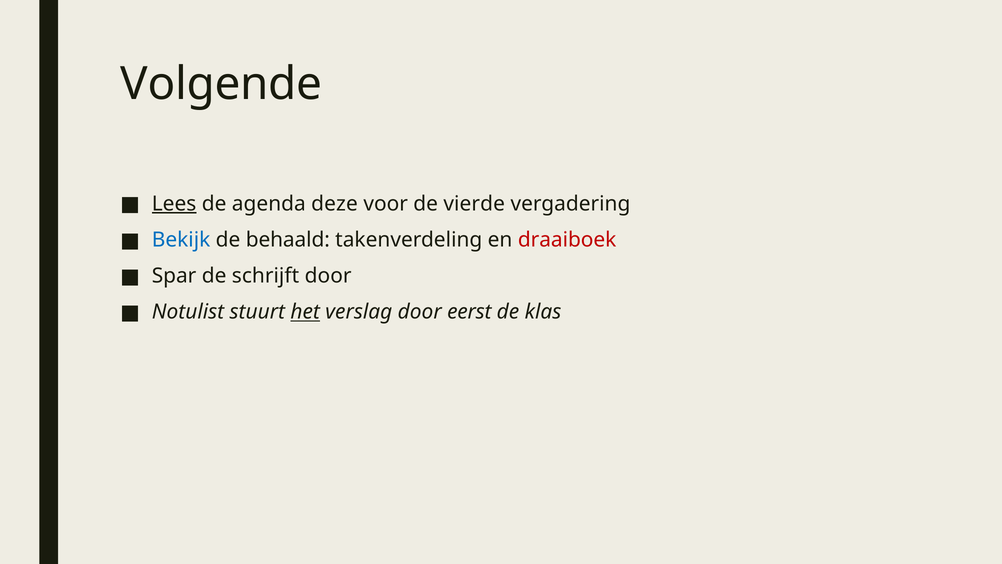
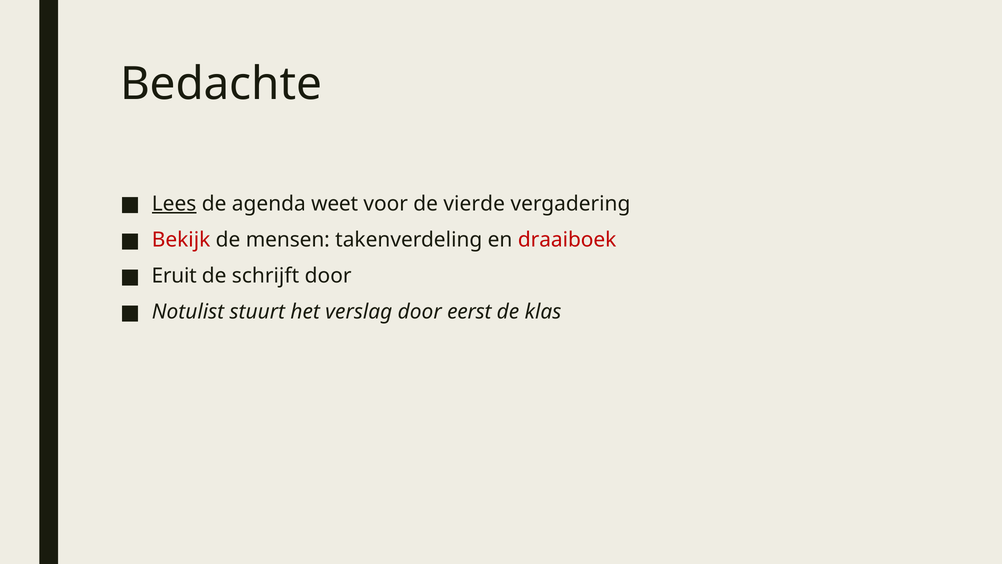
Volgende: Volgende -> Bedachte (221, 84)
deze: deze -> weet (335, 204)
Bekijk colour: blue -> red (181, 240)
behaald: behaald -> mensen (288, 240)
Spar: Spar -> Eruit (174, 276)
het underline: present -> none (305, 312)
